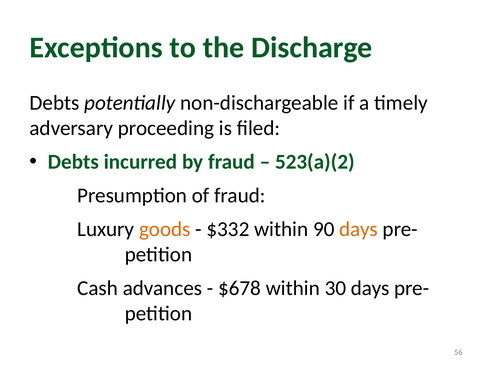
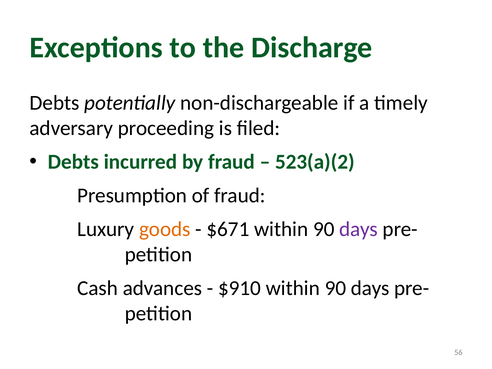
$332: $332 -> $671 (228, 229)
days colour: orange -> purple (359, 229)
$678: $678 -> $910 (240, 288)
30: 30 -> 90 (335, 288)
